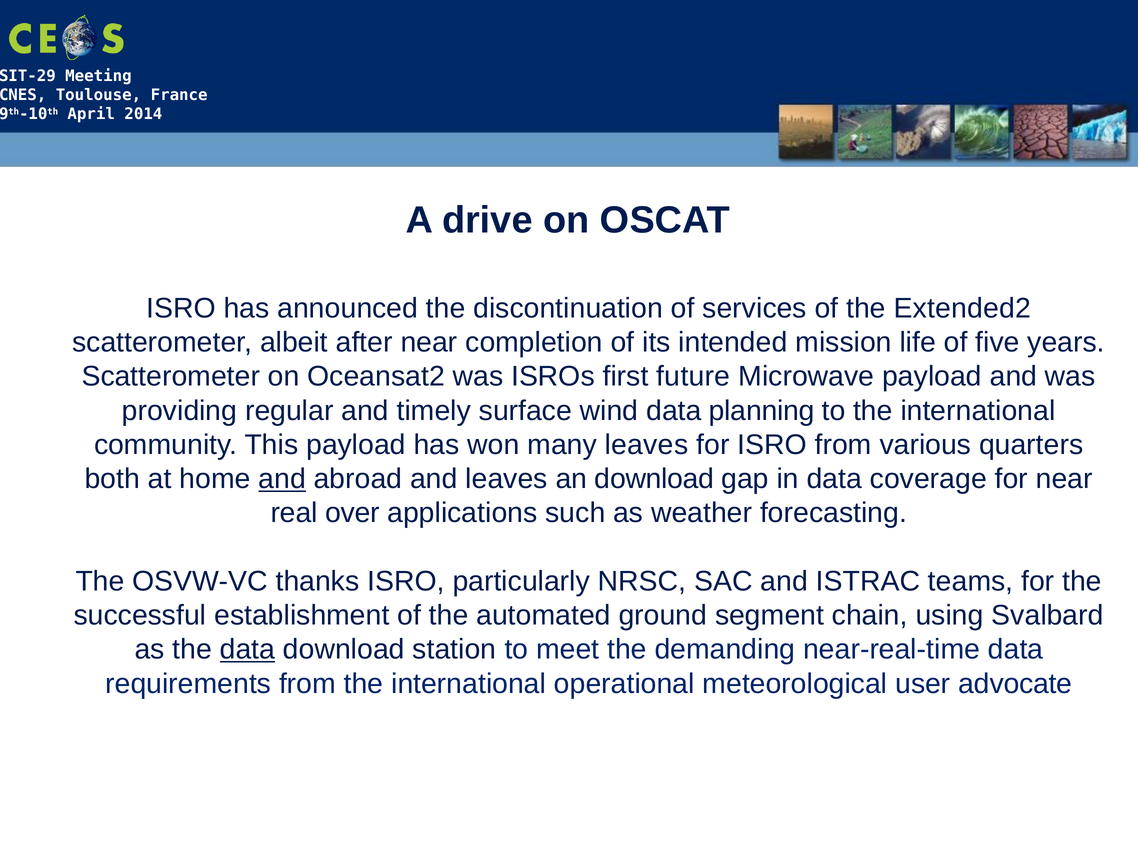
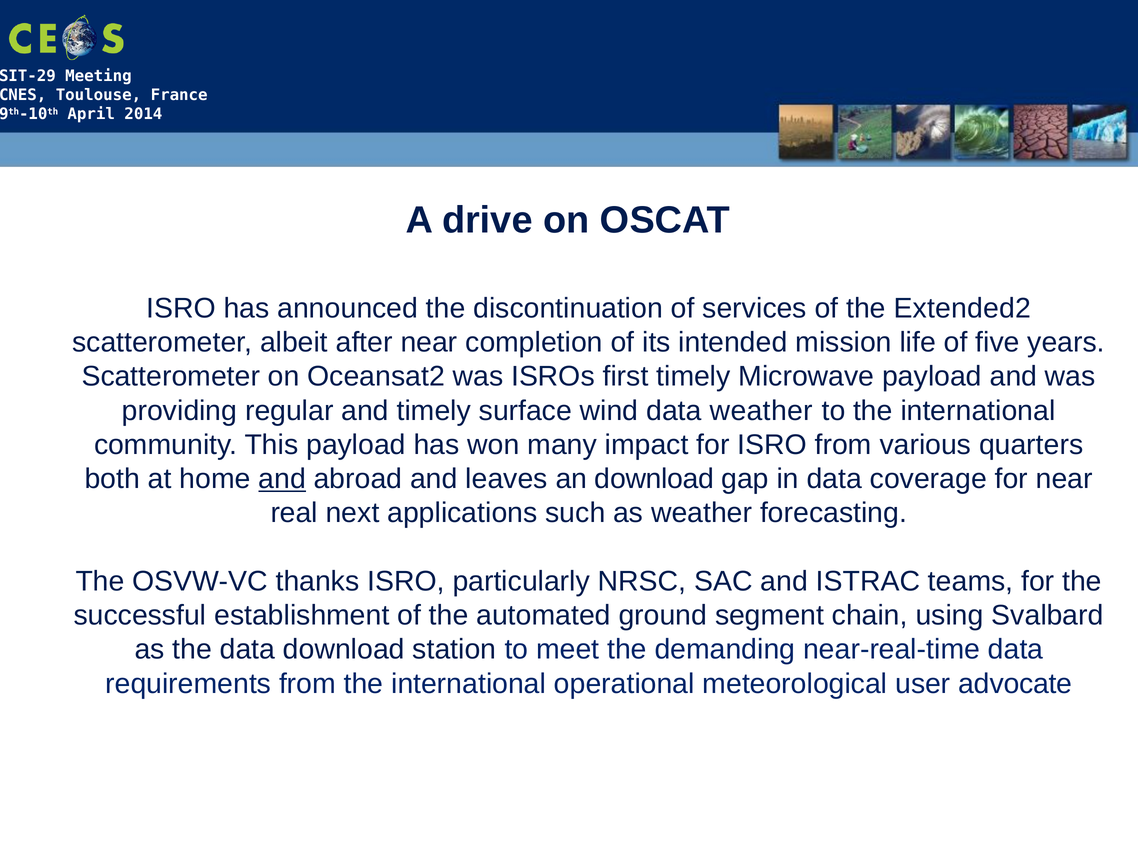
first future: future -> timely (693, 377)
data planning: planning -> weather (761, 411)
many leaves: leaves -> impact (647, 445)
over: over -> next (353, 513)
data underline: present -> none (247, 650)
